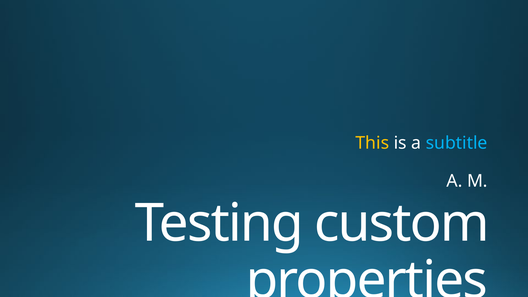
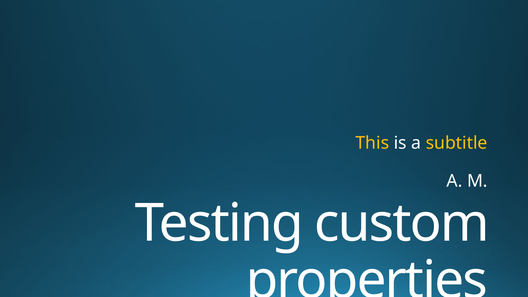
subtitle colour: light blue -> yellow (457, 143)
